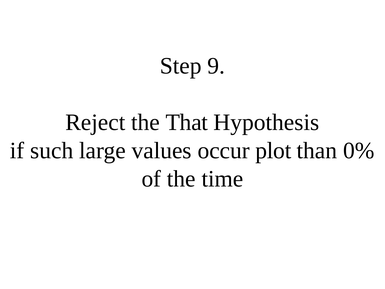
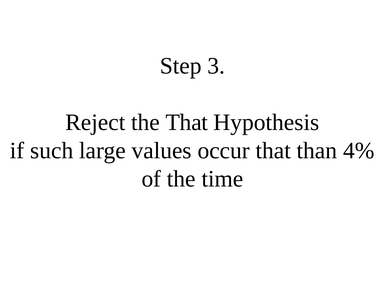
9: 9 -> 3 (216, 66)
occur plot: plot -> that (273, 151)
0%: 0% -> 4% (359, 151)
